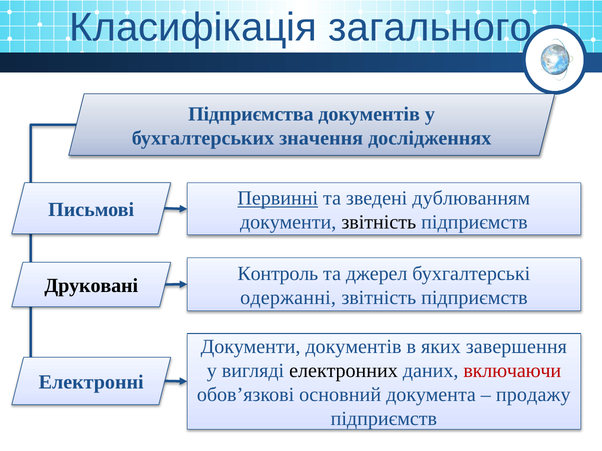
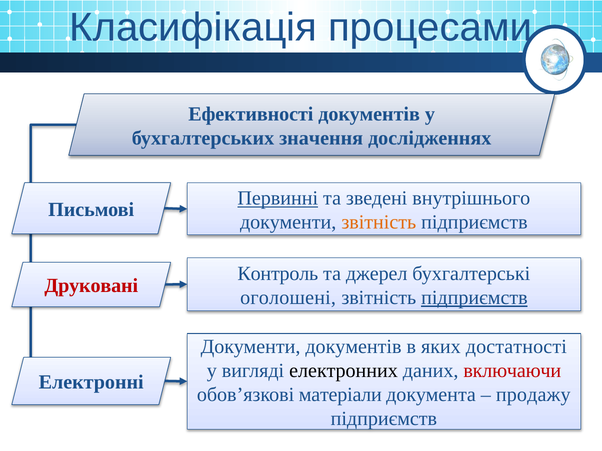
загального: загального -> процесами (430, 28)
Підприємства: Підприємства -> Ефективності (251, 114)
дублюванням: дублюванням -> внутрішнього (471, 199)
звітність colour: black -> orange (379, 223)
Друковані colour: black -> red (91, 286)
одержанні: одержанні -> оголошені (288, 298)
підприємств underline: none -> present (474, 298)
завершення: завершення -> достатності (516, 347)
основний: основний -> матеріали (340, 395)
